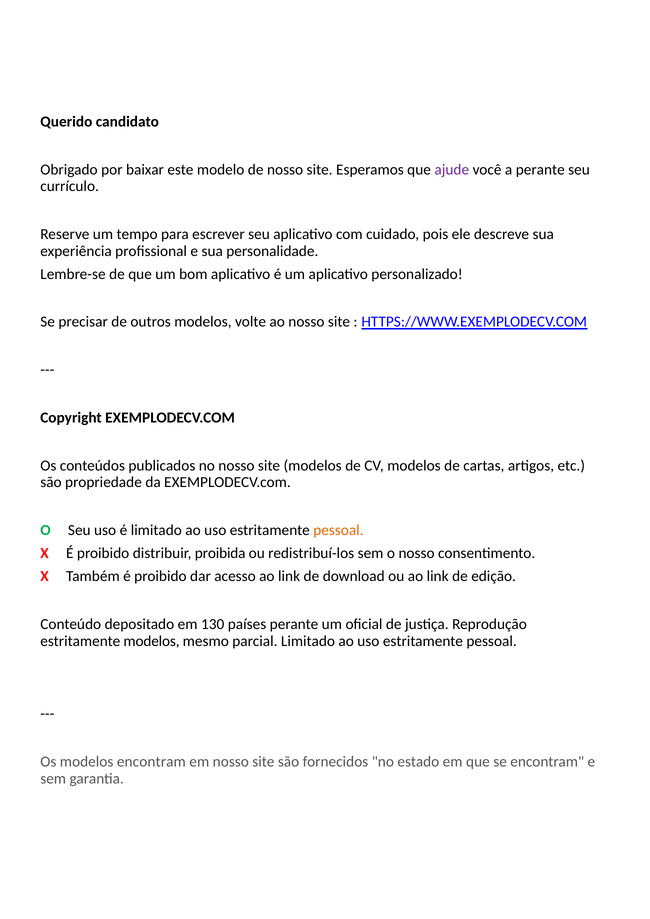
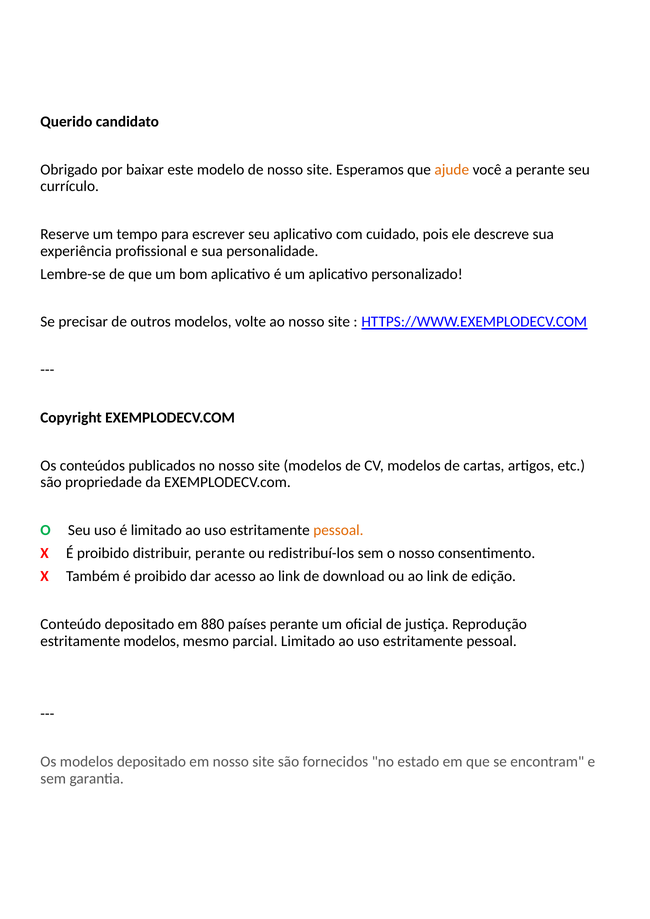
ajude colour: purple -> orange (452, 169)
distribuir proibida: proibida -> perante (220, 553)
130: 130 -> 880 (213, 624)
modelos encontram: encontram -> depositado (151, 761)
